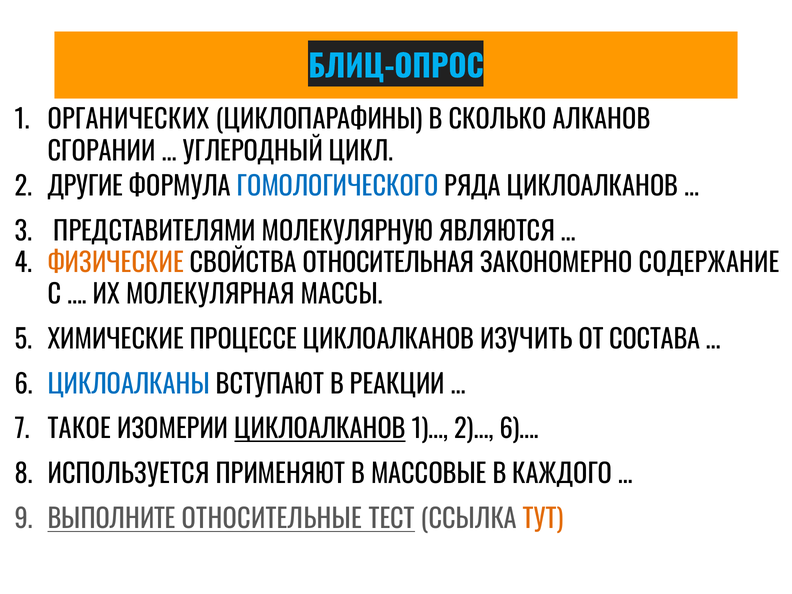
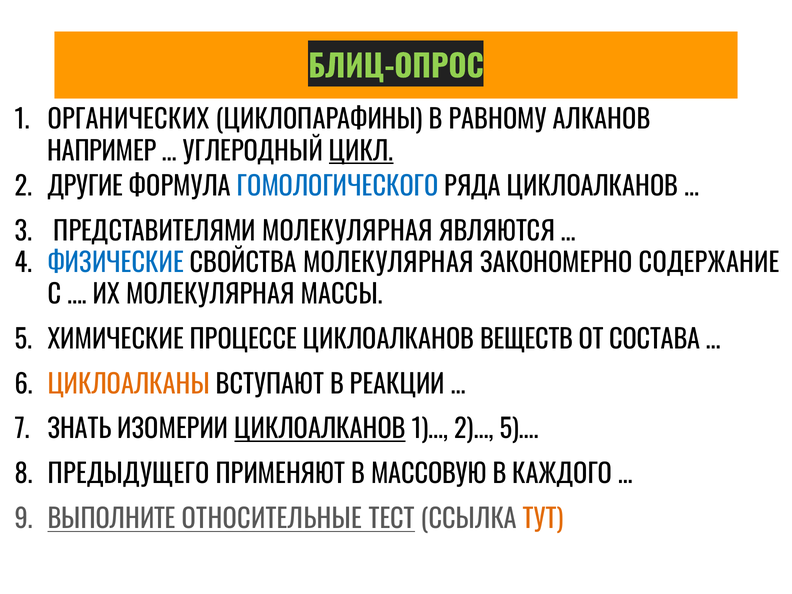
БЛИЦ-ОПРОС colour: light blue -> light green (396, 67)
СКОЛЬКО: СКОЛЬКО -> РАВНОМУ (498, 120)
СГОРАНИИ: СГОРАНИИ -> НАПРИМЕР (102, 152)
ЦИКЛ underline: none -> present (361, 152)
ПРЕДСТАВИТЕЛЯМИ МОЛЕКУЛЯРНУЮ: МОЛЕКУЛЯРНУЮ -> МОЛЕКУЛЯРНАЯ (347, 232)
ФИЗИЧЕСКИЕ colour: orange -> blue (116, 263)
СВОЙСТВА ОТНОСИТЕЛЬНАЯ: ОТНОСИТЕЛЬНАЯ -> МОЛЕКУЛЯРНАЯ (388, 263)
ИЗУЧИТЬ: ИЗУЧИТЬ -> ВЕЩЕСТВ (527, 340)
ЦИКЛОАЛКАНЫ colour: blue -> orange (129, 385)
ТАКОЕ: ТАКОЕ -> ЗНАТЬ (80, 430)
2 6: 6 -> 5 (519, 430)
ИСПОЛЬЗУЕТСЯ: ИСПОЛЬЗУЕТСЯ -> ПРЕДЫДУЩЕГО (129, 475)
МАССОВЫЕ: МАССОВЫЕ -> МАССОВУЮ (429, 475)
